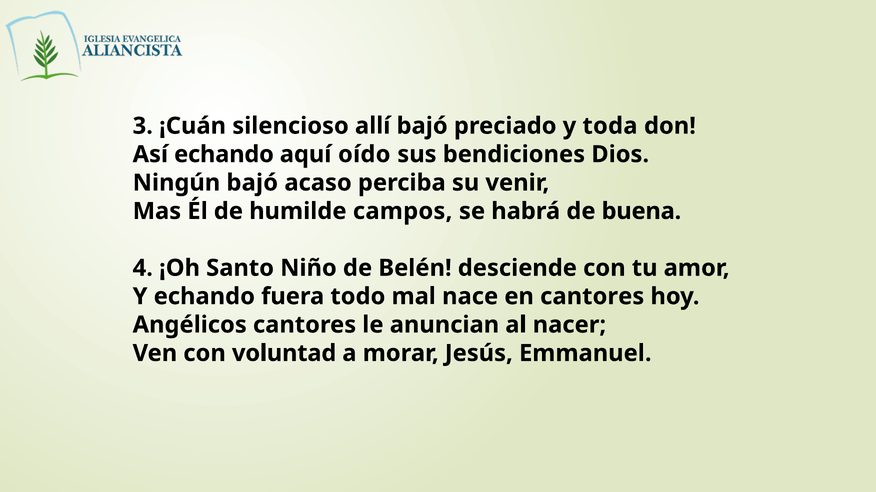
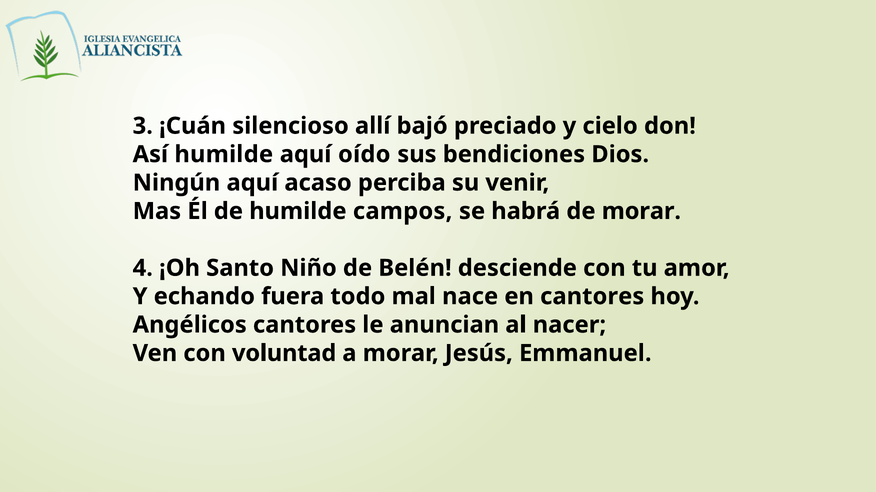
toda: toda -> cielo (610, 126)
Así echando: echando -> humilde (224, 155)
Ningún bajó: bajó -> aquí (252, 183)
de buena: buena -> morar (641, 211)
